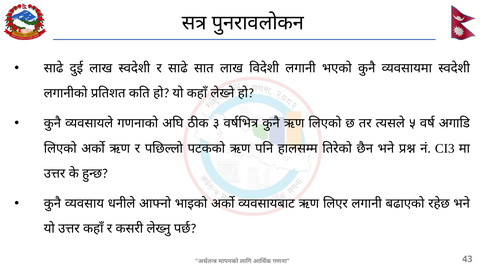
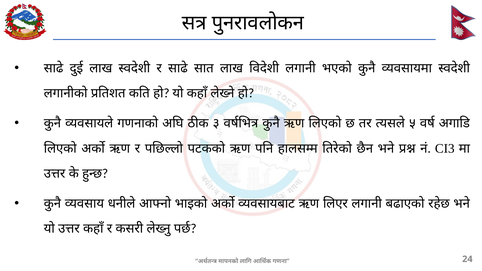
43: 43 -> 24 (467, 259)
